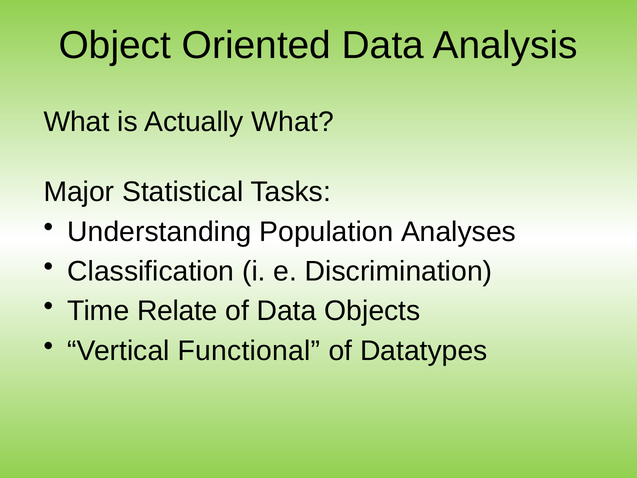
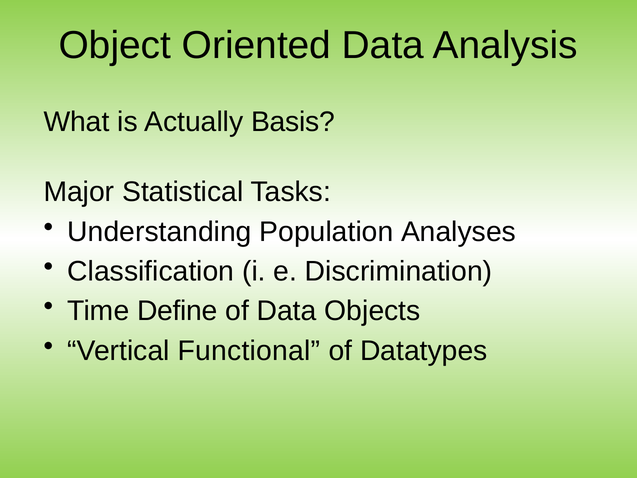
Actually What: What -> Basis (293, 122)
Relate: Relate -> Define (177, 311)
